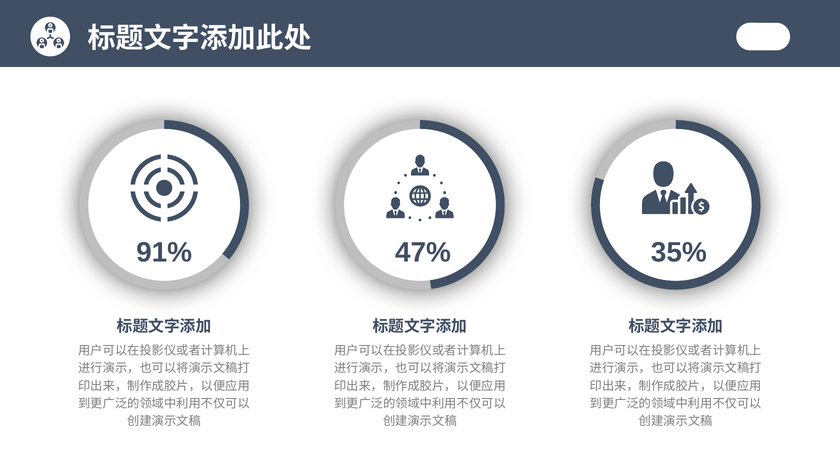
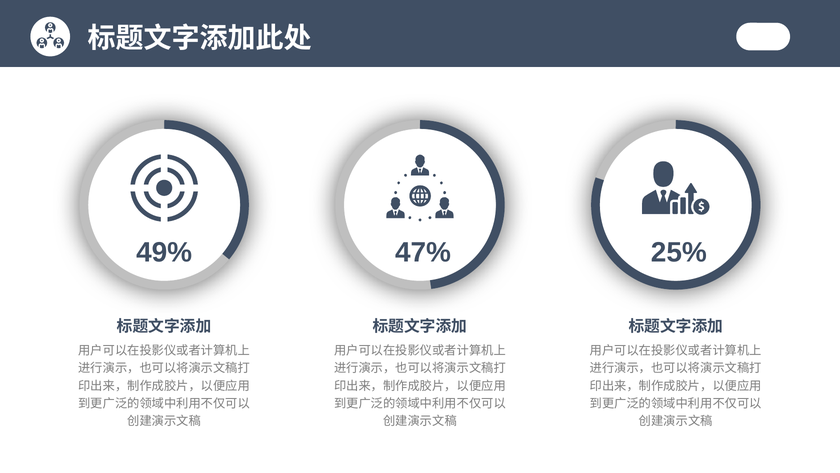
91%: 91% -> 49% (164, 252)
35%: 35% -> 25% (679, 252)
